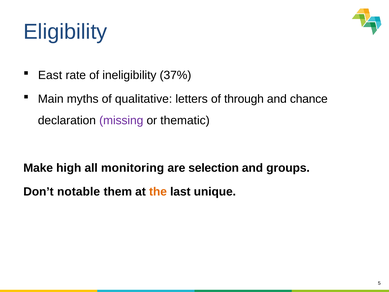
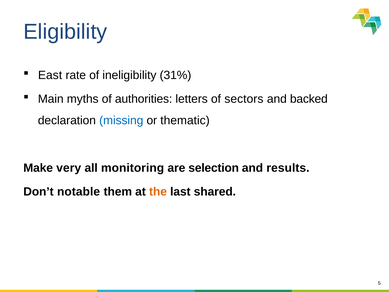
37%: 37% -> 31% (175, 75)
qualitative: qualitative -> authorities (144, 99)
through: through -> sectors (244, 99)
chance: chance -> backed (309, 99)
missing colour: purple -> blue (121, 120)
high: high -> very (69, 168)
groups: groups -> results (288, 168)
unique: unique -> shared (215, 192)
